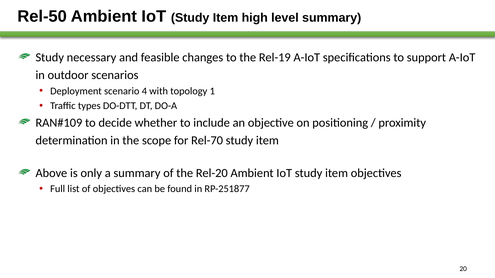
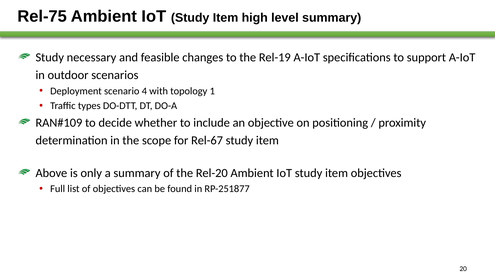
Rel-50: Rel-50 -> Rel-75 (42, 16)
Rel-70: Rel-70 -> Rel-67 (207, 141)
